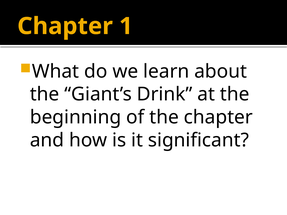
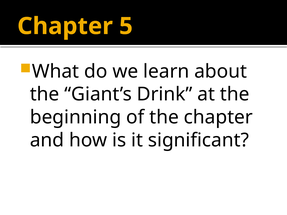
1: 1 -> 5 (126, 26)
